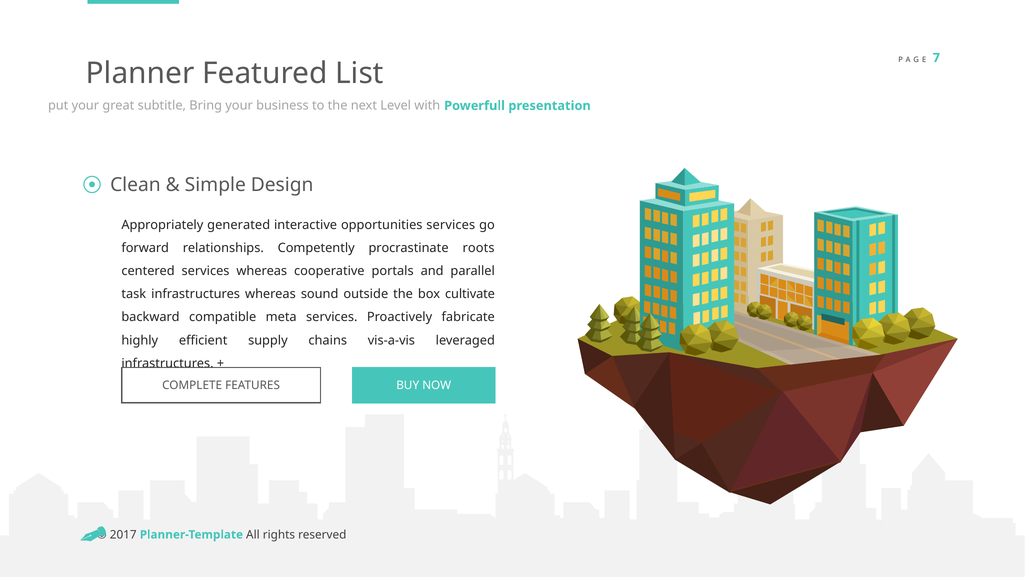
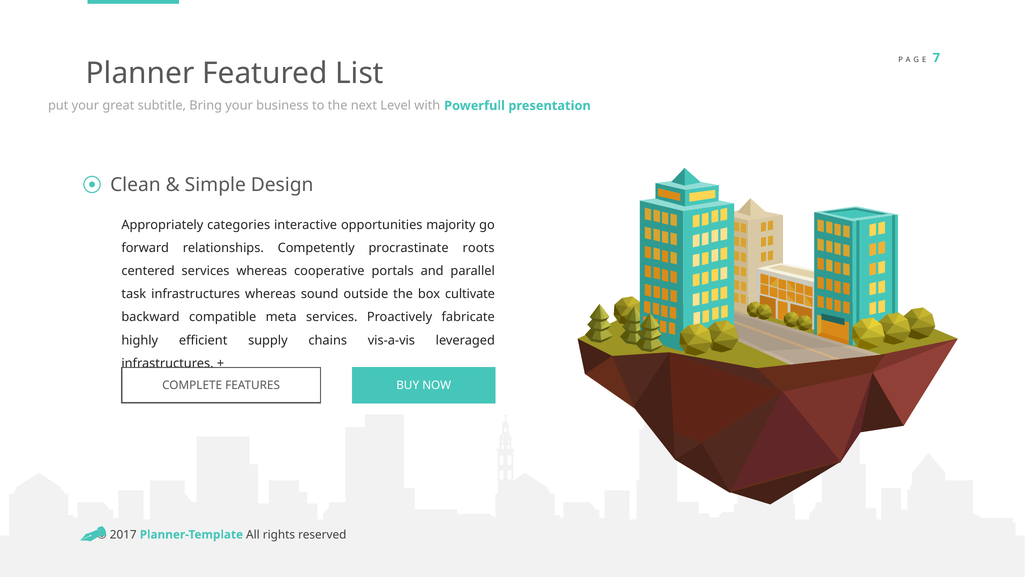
generated: generated -> categories (239, 225)
opportunities services: services -> majority (451, 225)
